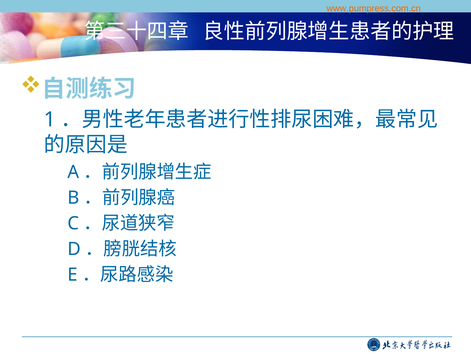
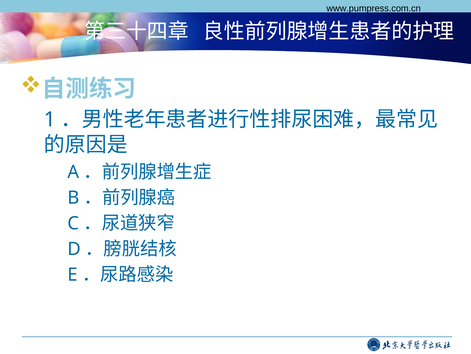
www.pumpress.com.cn colour: orange -> black (374, 8)
